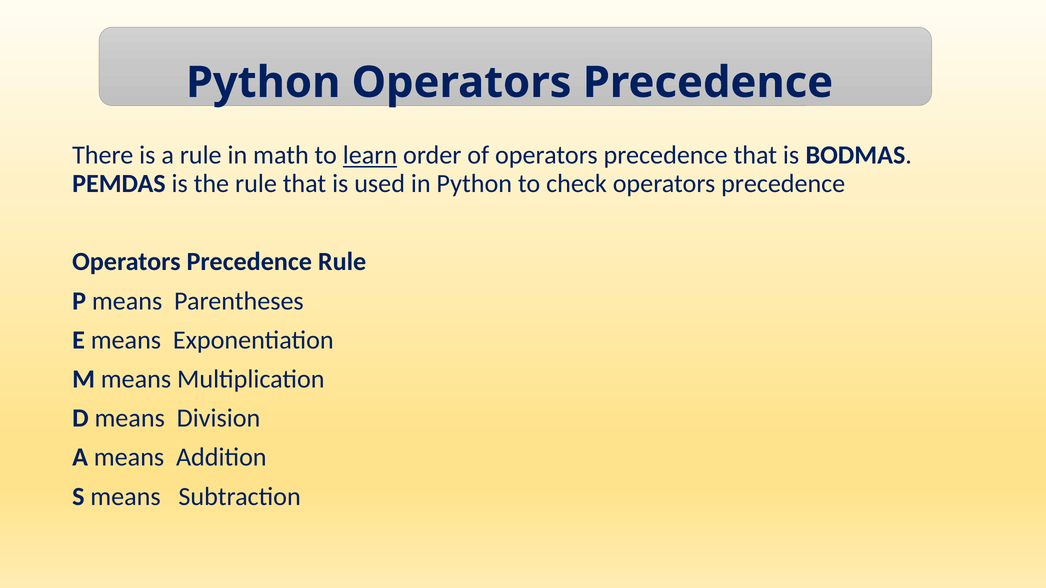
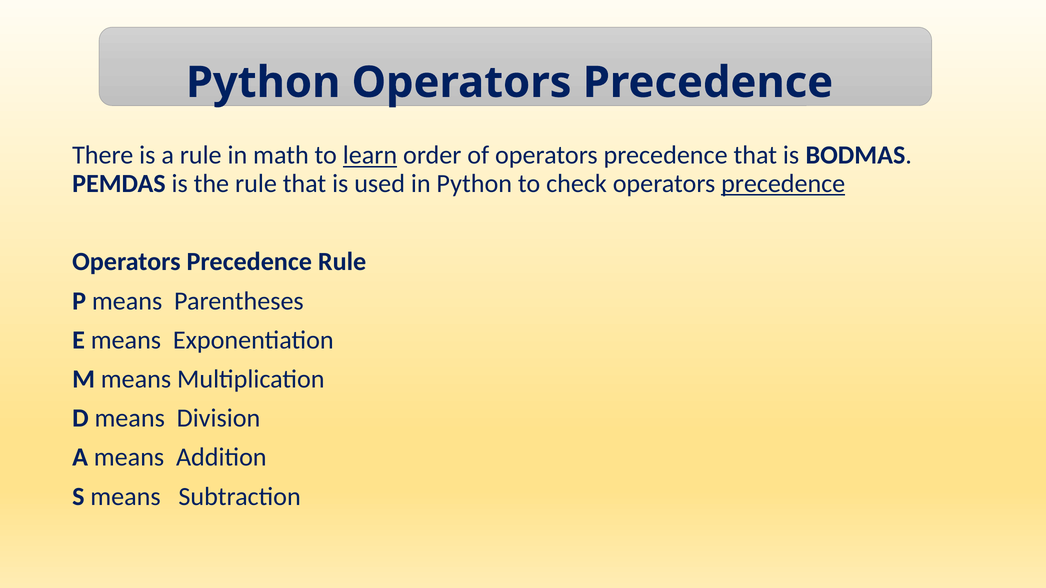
precedence underline: none -> present (783, 184)
